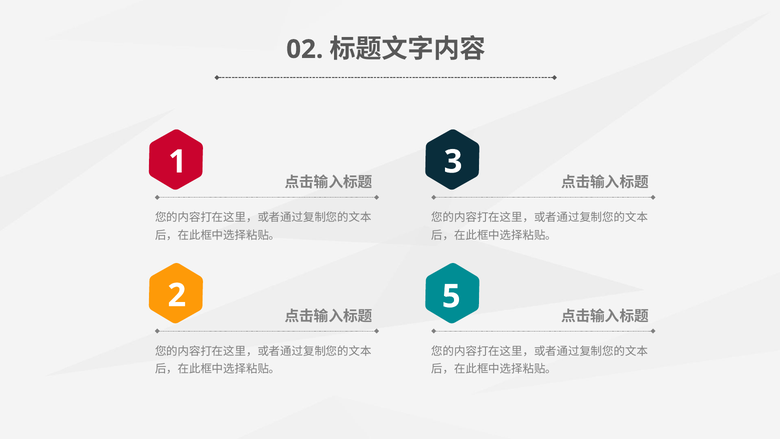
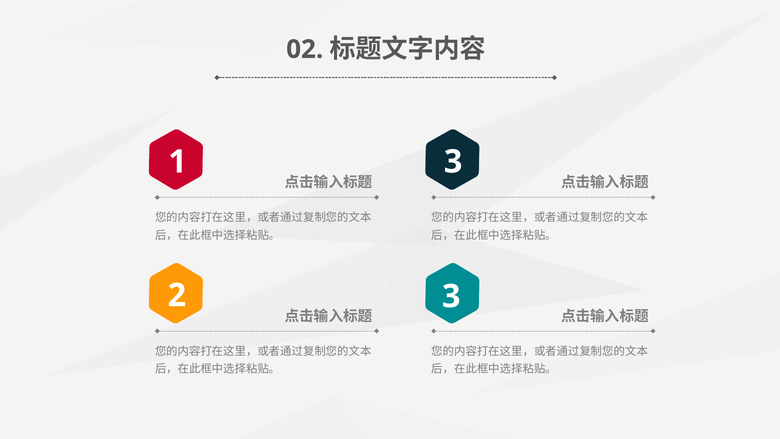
2 5: 5 -> 3 (451, 296)
